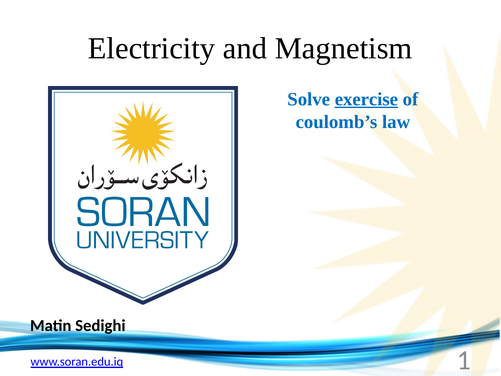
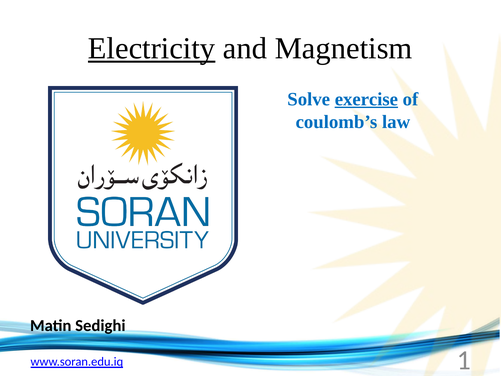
Electricity underline: none -> present (152, 48)
